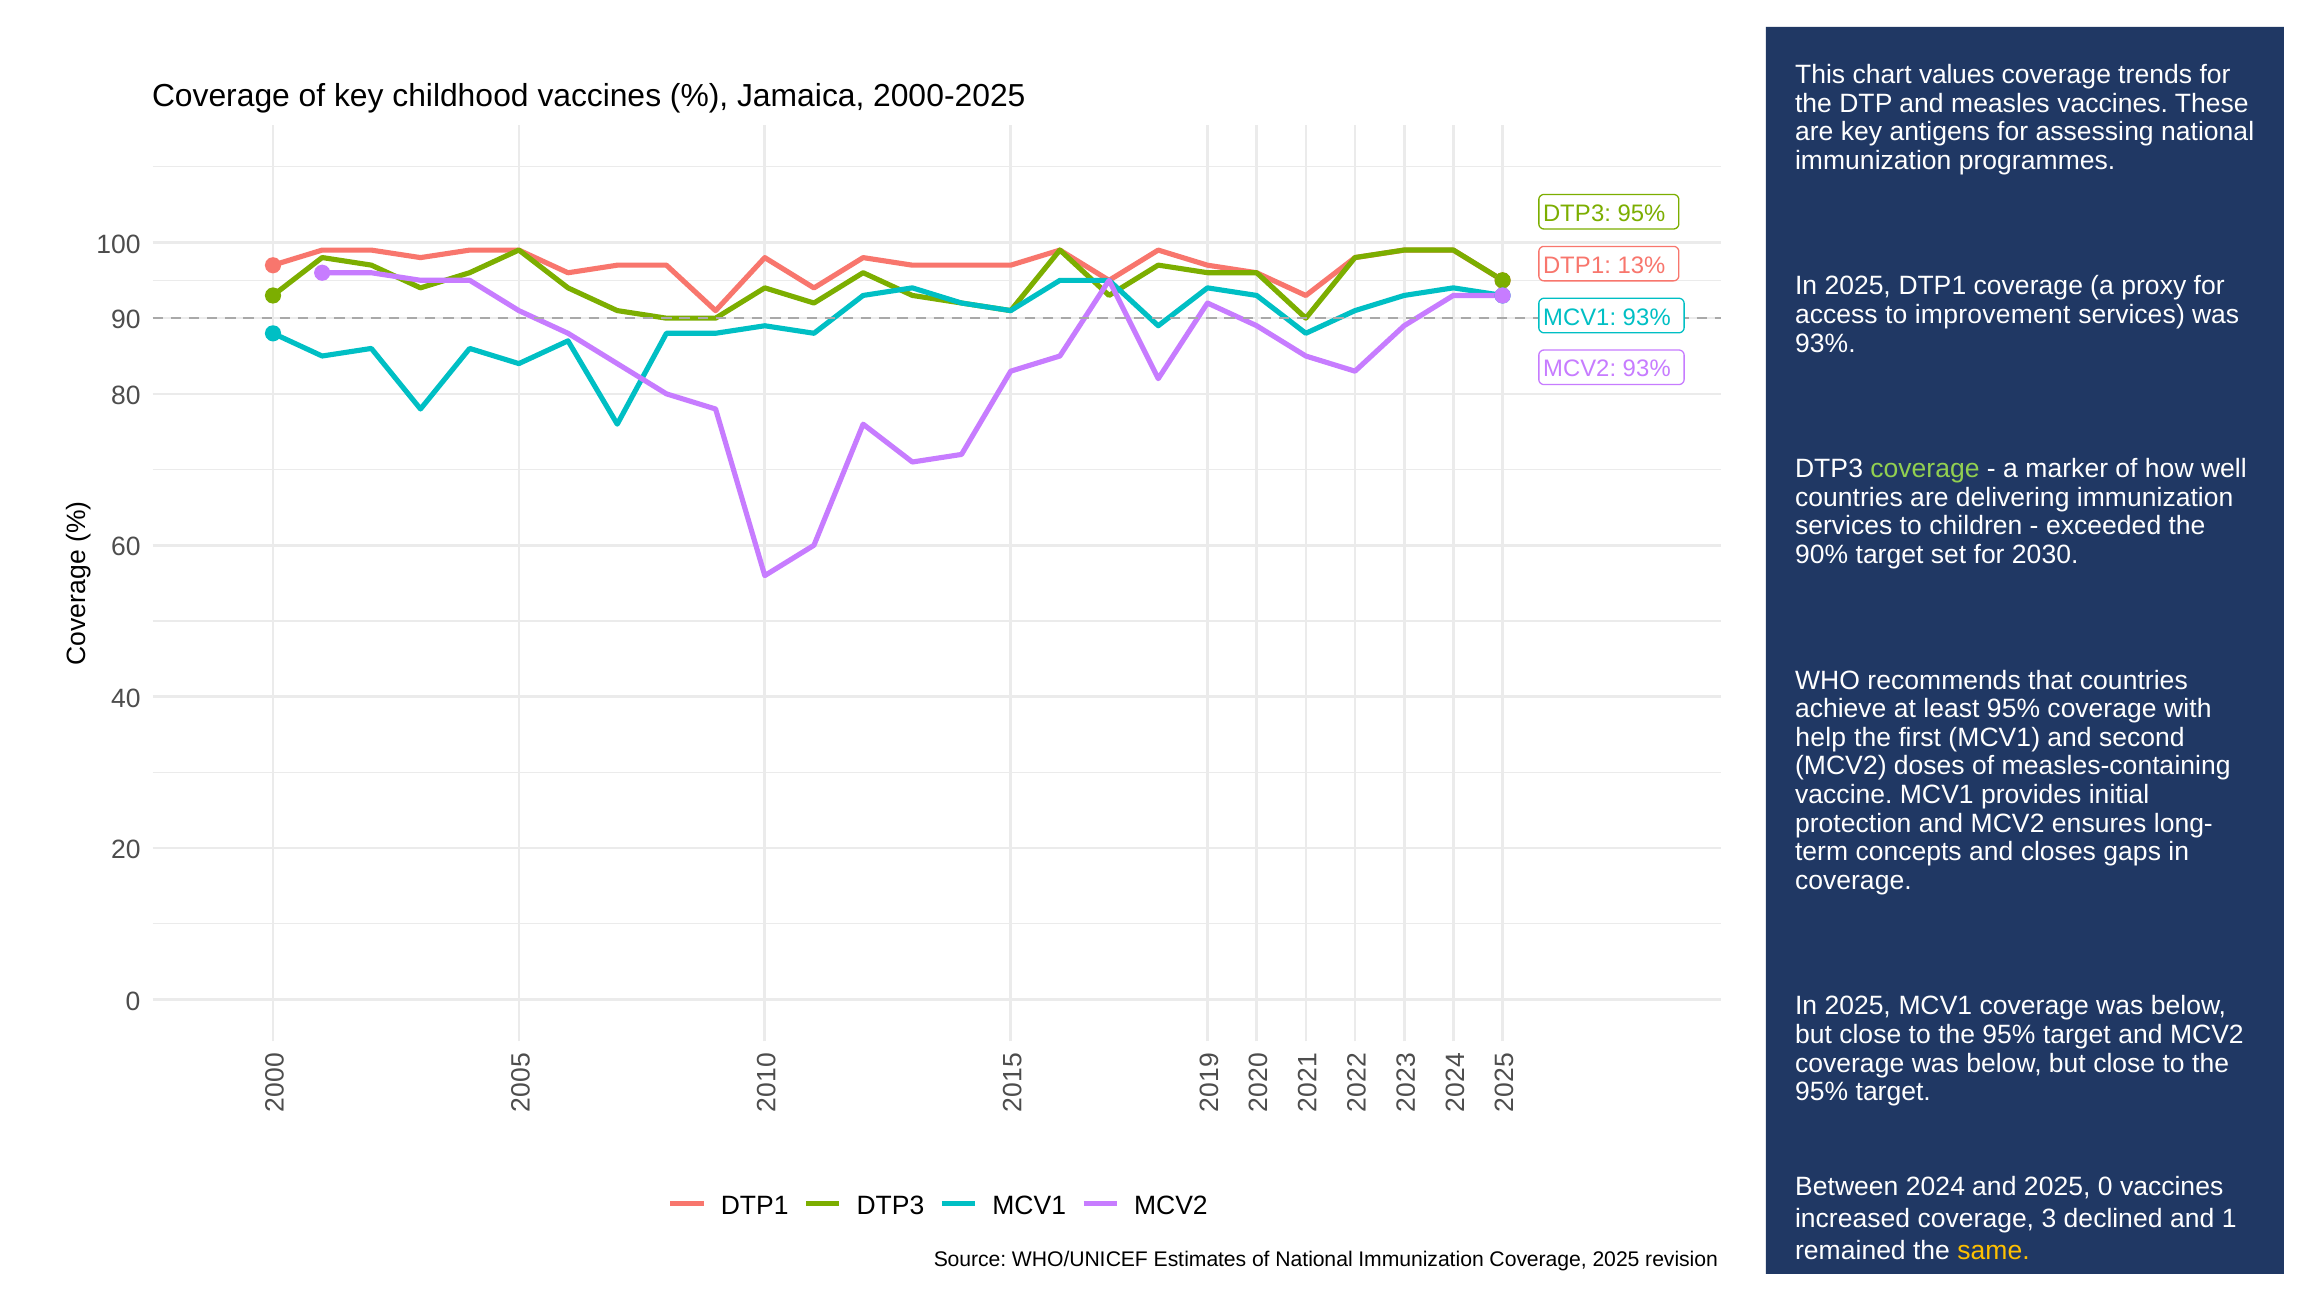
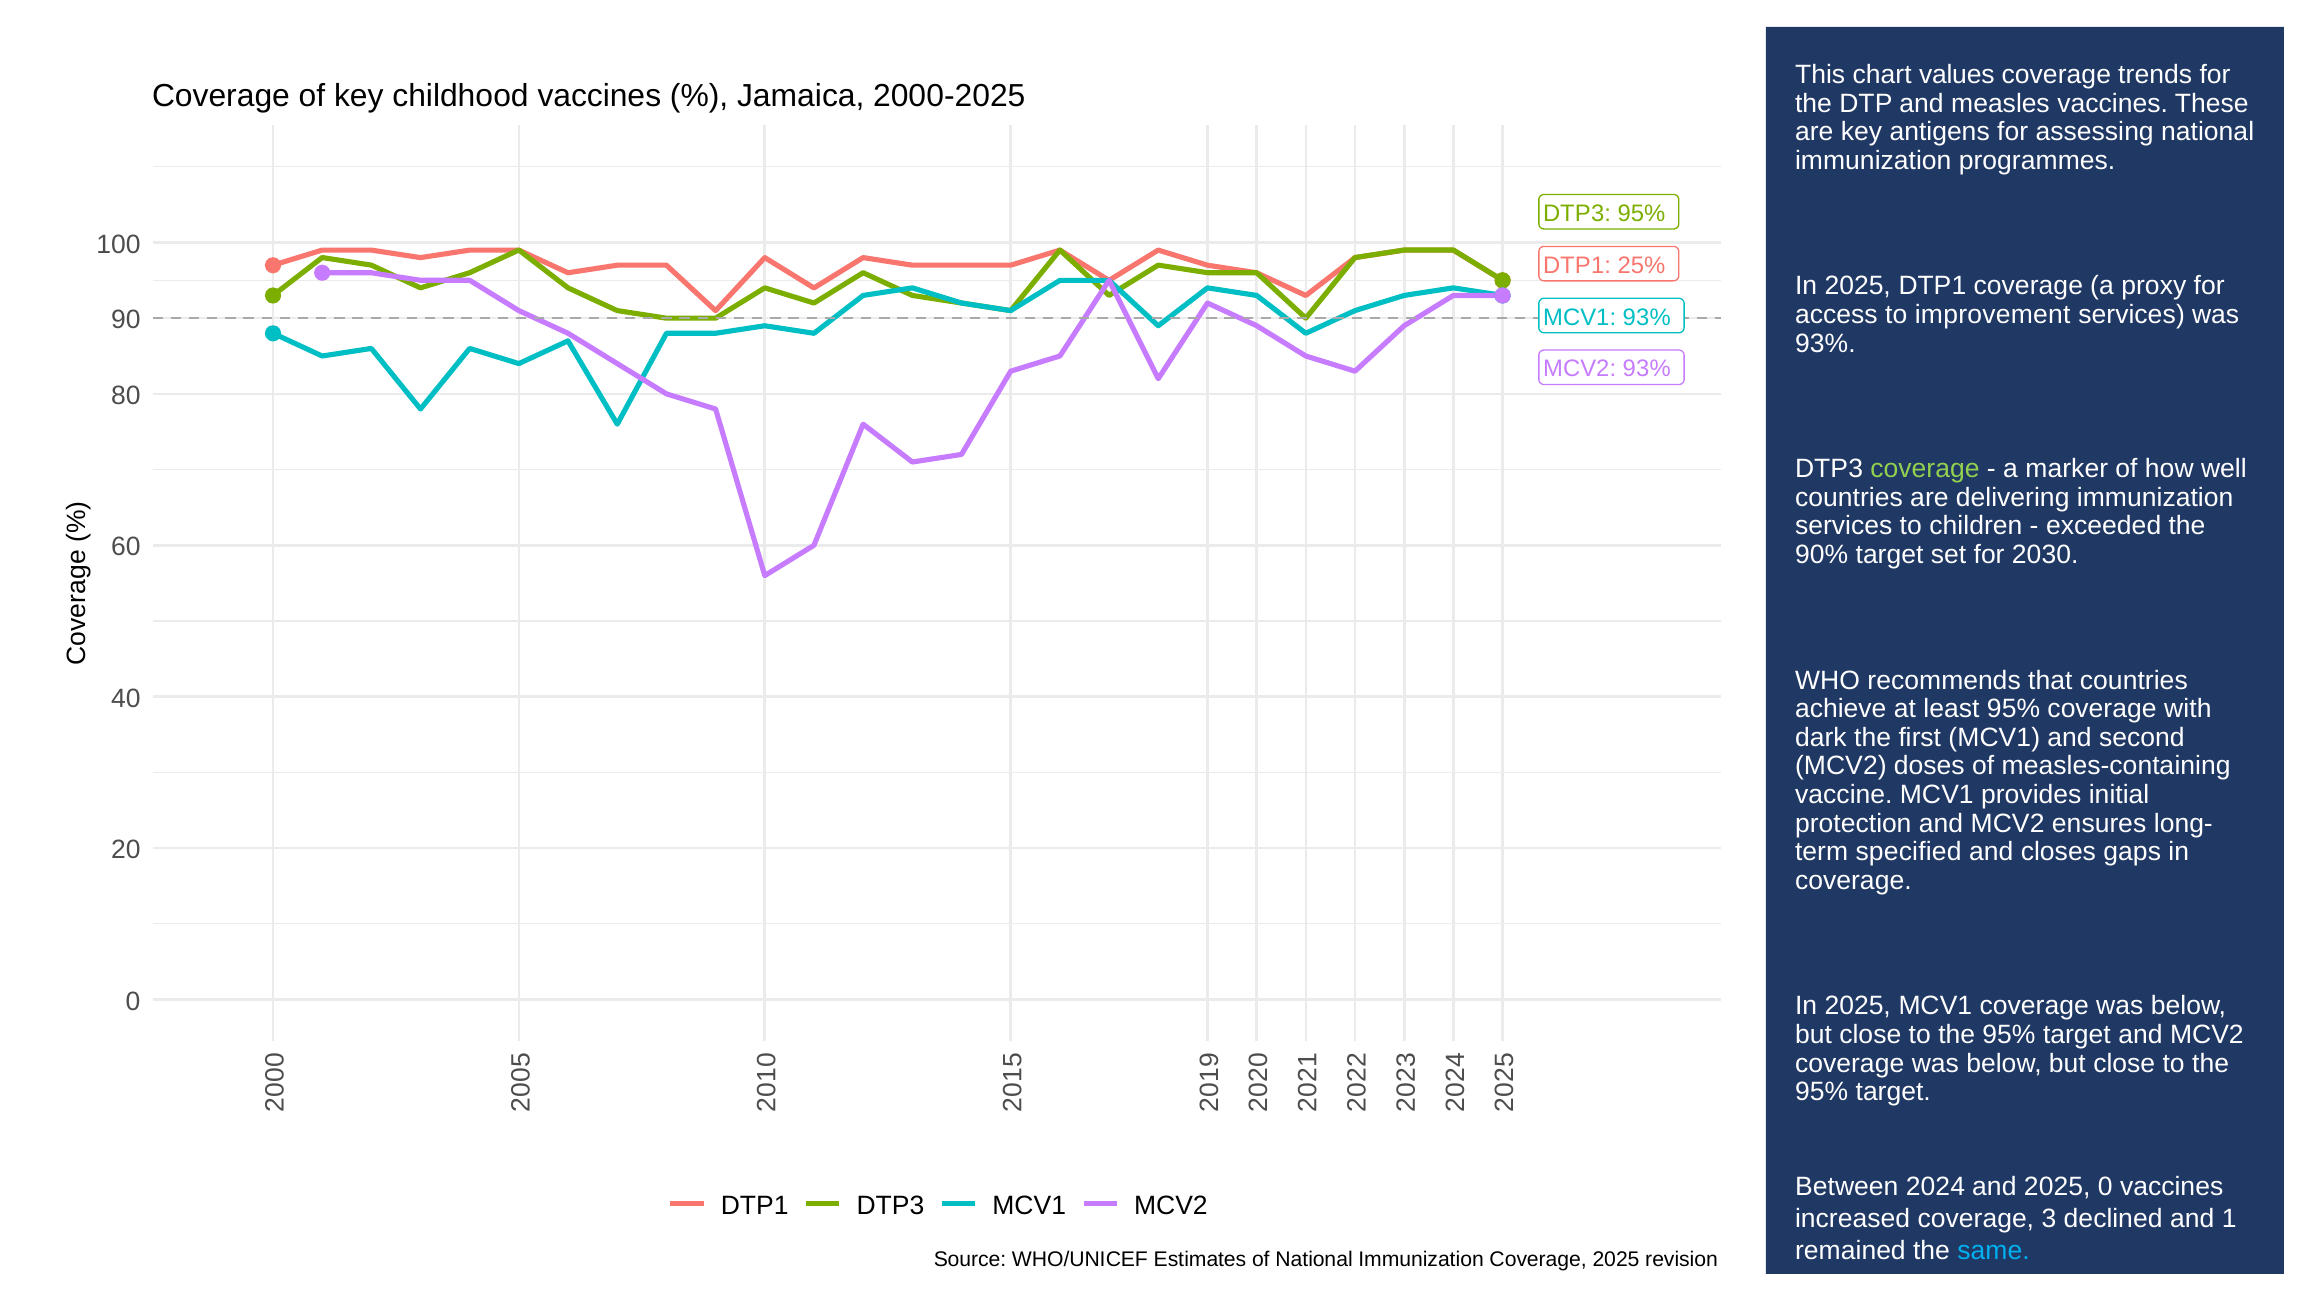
13%: 13% -> 25% (1641, 265)
help: help -> dark (1821, 738)
concepts: concepts -> specified (1909, 852)
same colour: yellow -> light blue (1994, 1251)
